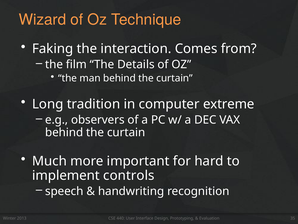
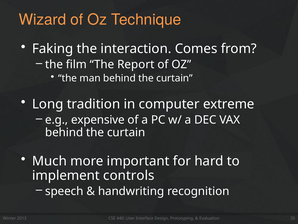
Details: Details -> Report (136, 64)
observers: observers -> expensive (98, 120)
